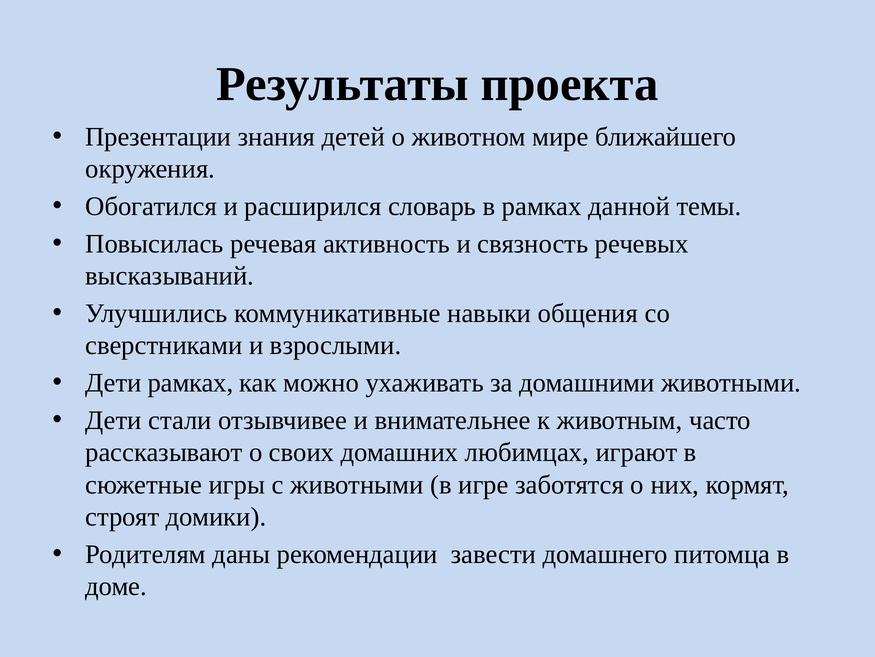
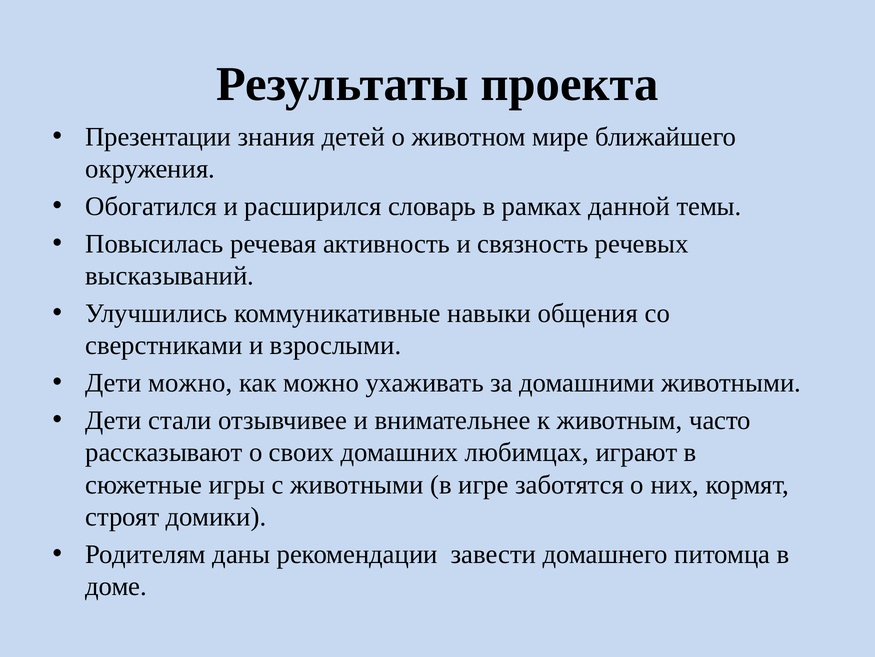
Дети рамках: рамках -> можно (190, 383)
